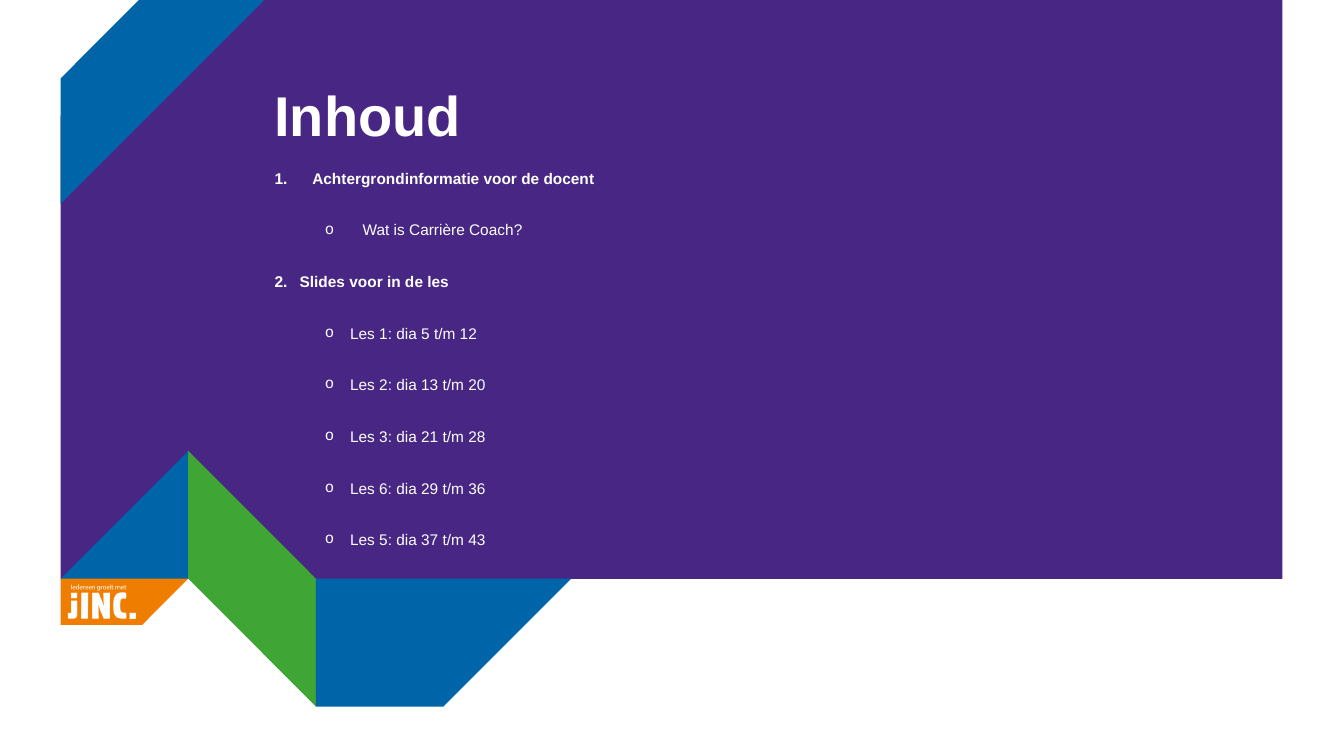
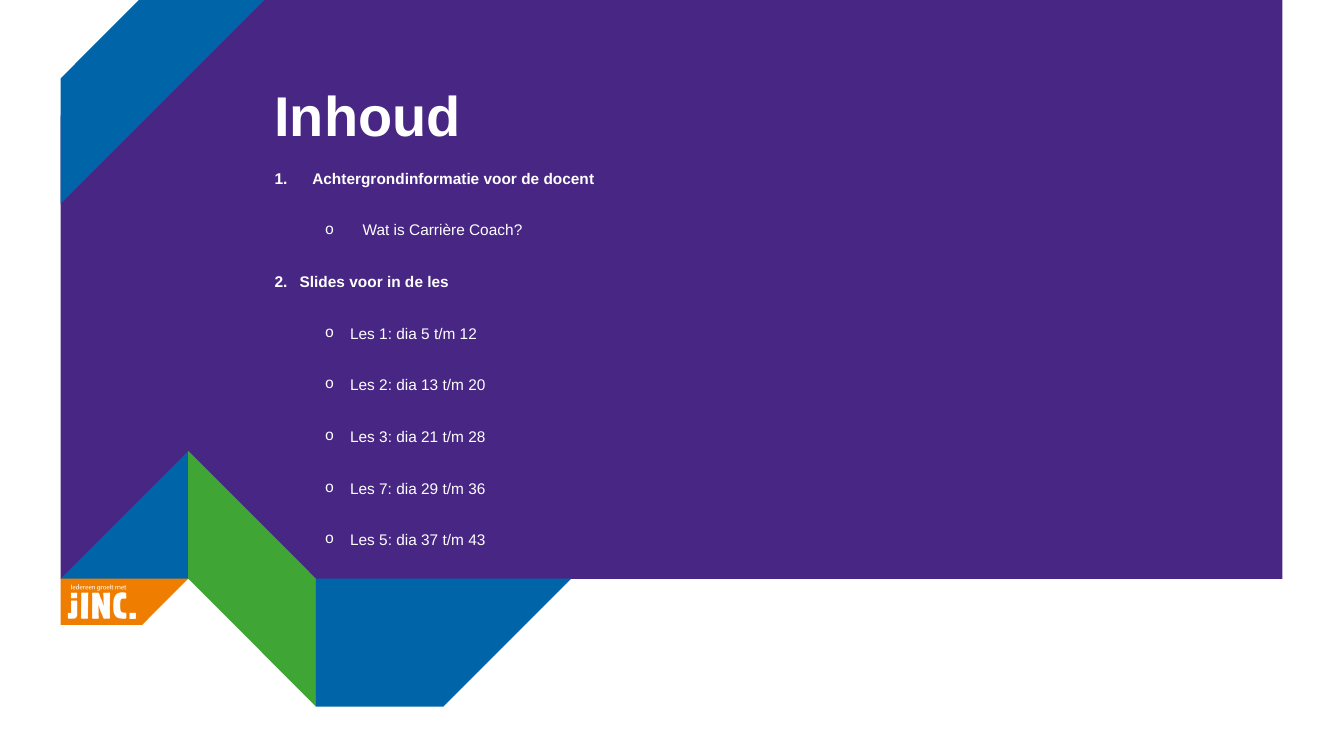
6: 6 -> 7 (386, 489)
